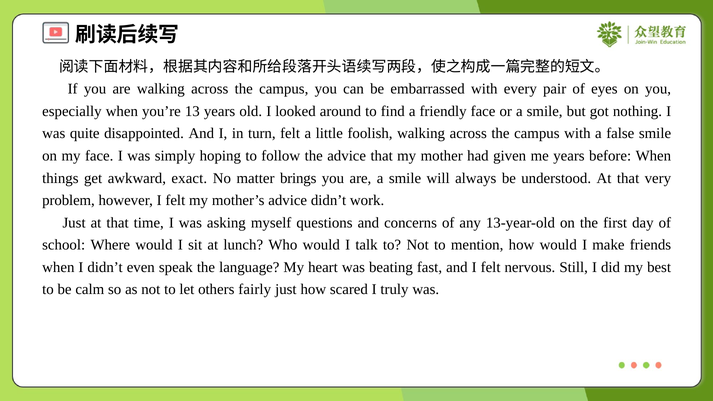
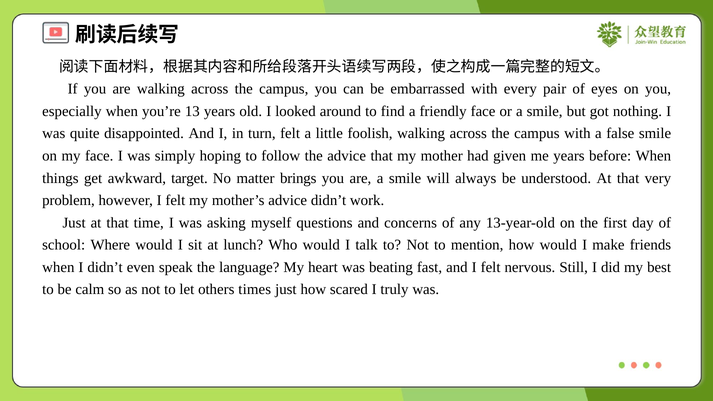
exact: exact -> target (189, 178)
fairly: fairly -> times (255, 290)
